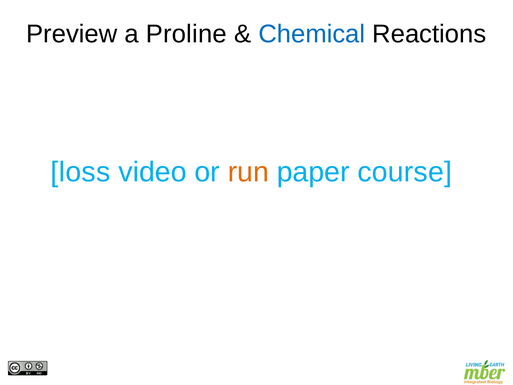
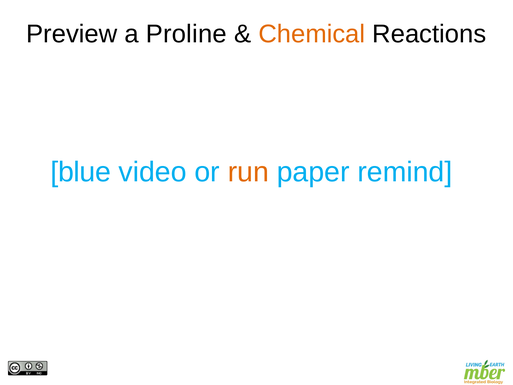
Chemical colour: blue -> orange (312, 34)
loss: loss -> blue (81, 172)
course: course -> remind (405, 172)
